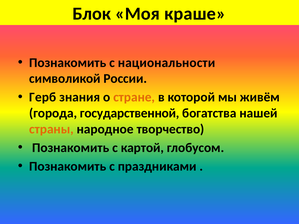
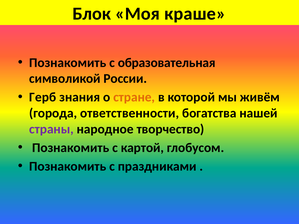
национальности: национальности -> образовательная (167, 63)
государственной: государственной -> ответственности (130, 113)
страны colour: orange -> purple (51, 129)
